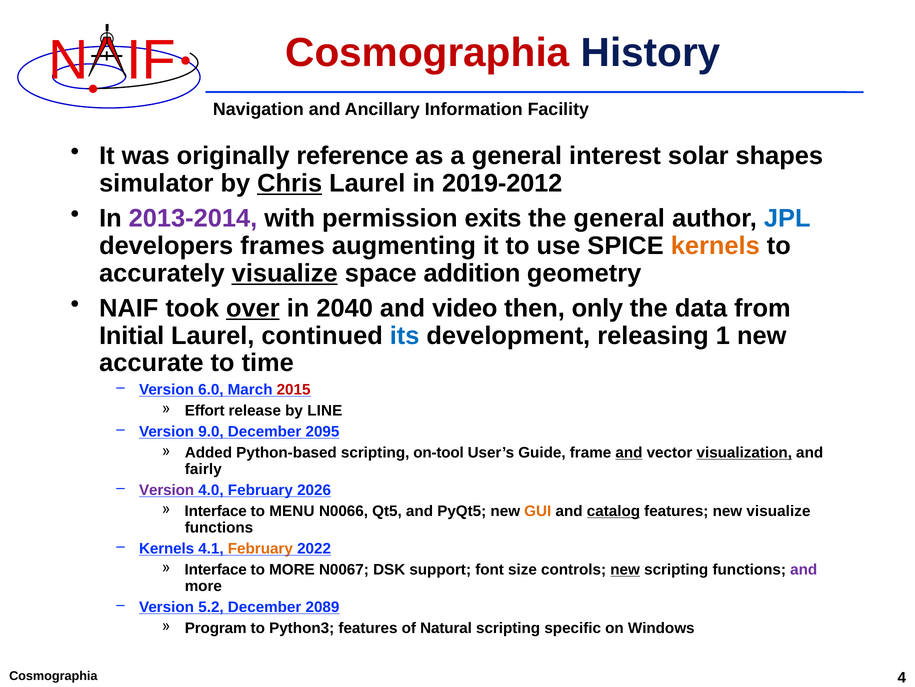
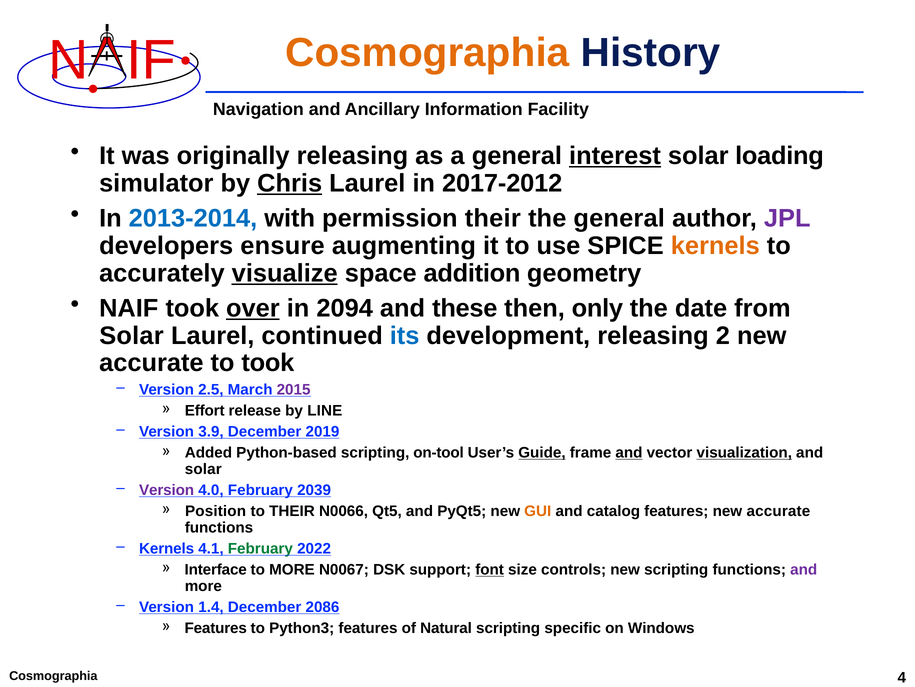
Cosmographia colour: red -> orange (427, 53)
originally reference: reference -> releasing (352, 156)
interest underline: none -> present (615, 156)
shapes: shapes -> loading (779, 156)
2019-2012: 2019-2012 -> 2017-2012 (502, 183)
2013-2014 colour: purple -> blue (193, 218)
permission exits: exits -> their (493, 218)
JPL colour: blue -> purple (787, 218)
frames: frames -> ensure (283, 246)
2040: 2040 -> 2094 (345, 308)
video: video -> these (465, 308)
data: data -> date (701, 308)
Initial: Initial -> Solar (131, 335)
1: 1 -> 2 (723, 335)
to time: time -> took (268, 363)
6.0: 6.0 -> 2.5 (211, 389)
2015 colour: red -> purple (294, 389)
9.0: 9.0 -> 3.9 (211, 431)
2095: 2095 -> 2019 (322, 431)
Guide underline: none -> present (542, 452)
fairly: fairly -> solar (203, 469)
2026: 2026 -> 2039 (314, 490)
Interface: Interface -> Position (216, 511)
to MENU: MENU -> THEIR (292, 511)
catalog underline: present -> none (613, 511)
features new visualize: visualize -> accurate (778, 511)
February colour: orange -> green (260, 548)
font underline: none -> present (490, 569)
new underline: present -> none (625, 569)
5.2: 5.2 -> 1.4 (211, 607)
2089: 2089 -> 2086 (322, 607)
Program: Program -> Features (216, 628)
